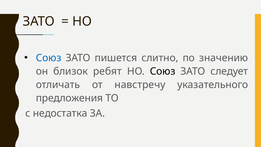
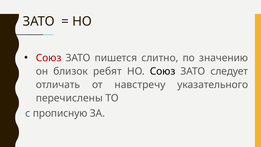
Союз colour: blue -> red (49, 58)
предложения: предложения -> перечислены (69, 98)
недостатка: недостатка -> прописную (60, 113)
